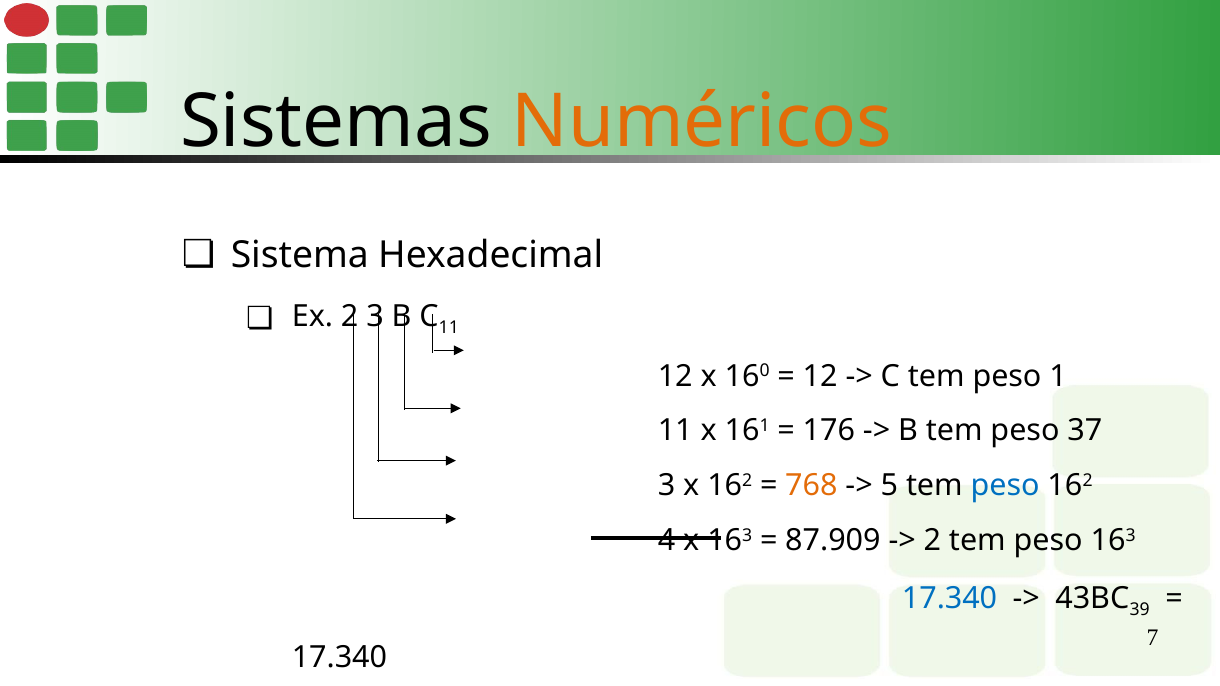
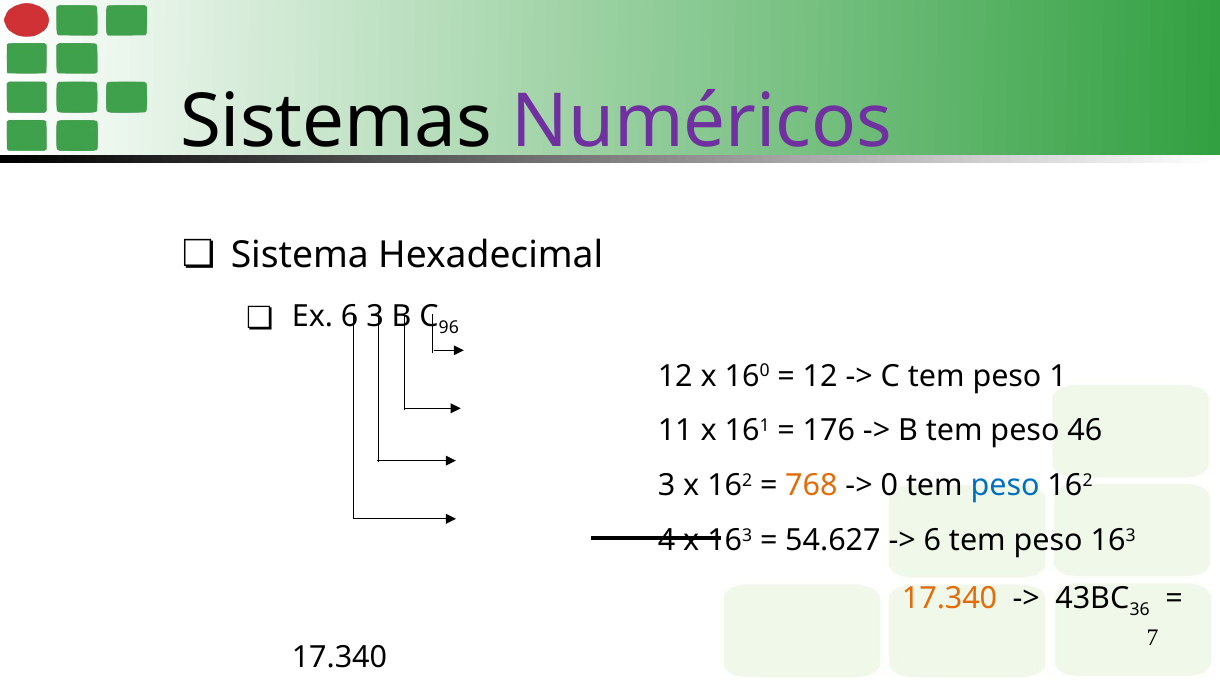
Numéricos colour: orange -> purple (702, 122)
Ex 2: 2 -> 6 (350, 316)
C 11: 11 -> 96 (449, 328)
37: 37 -> 46 (1085, 431)
5: 5 -> 0 (889, 486)
87.909: 87.909 -> 54.627 (833, 541)
2: 2 -> 6 (932, 541)
17.340 colour: blue -> orange (950, 598)
39: 39 -> 36 (1140, 610)
